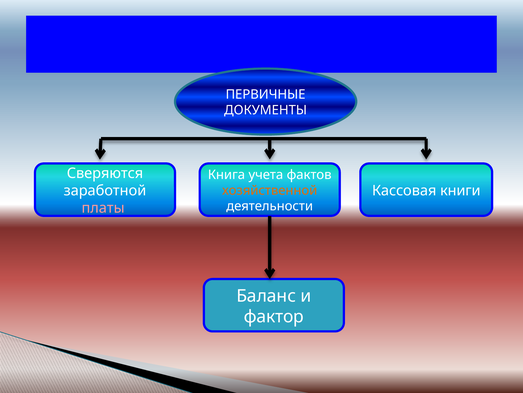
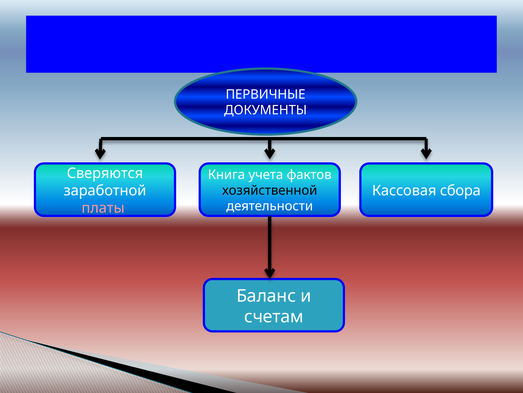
книги: книги -> сбора (460, 190)
хозяйственной colour: orange -> black (270, 190)
фактор: фактор -> счетам (274, 316)
